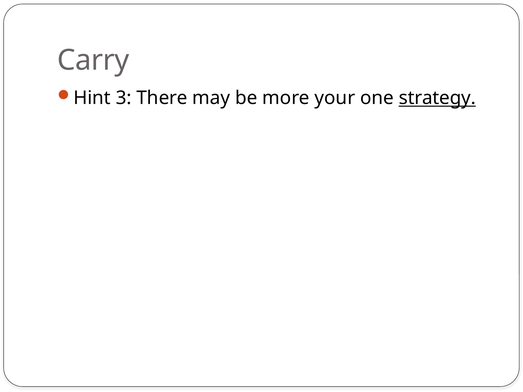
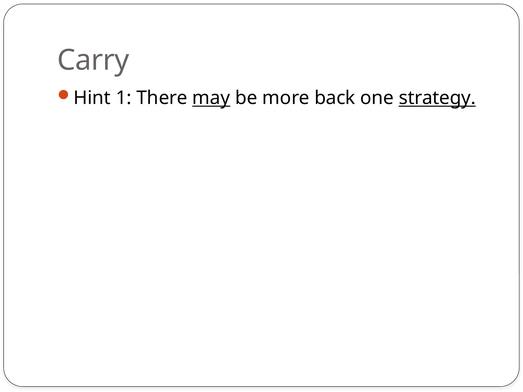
3: 3 -> 1 (124, 98)
may underline: none -> present (211, 98)
your: your -> back (335, 98)
